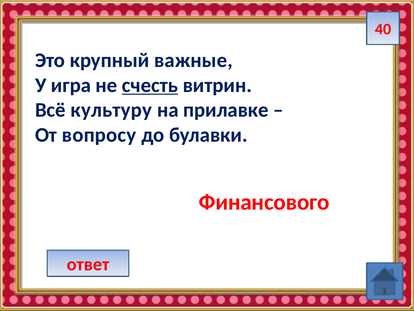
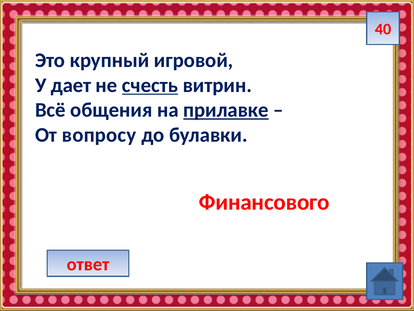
важные: важные -> игровой (194, 60)
игра: игра -> дает (71, 85)
культуру: культуру -> общения (111, 110)
прилавке underline: none -> present (226, 110)
